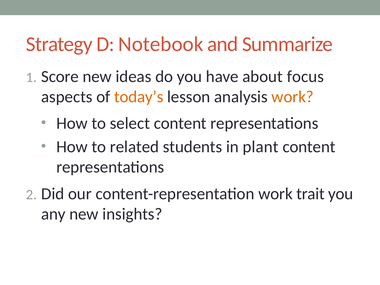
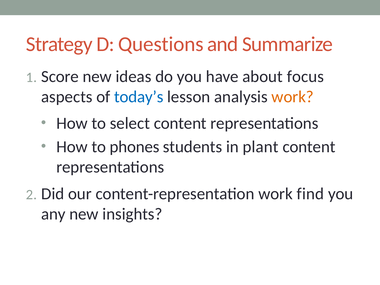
Notebook: Notebook -> Questions (161, 44)
today’s colour: orange -> blue (139, 97)
related: related -> phones (135, 147)
trait: trait -> find (310, 194)
